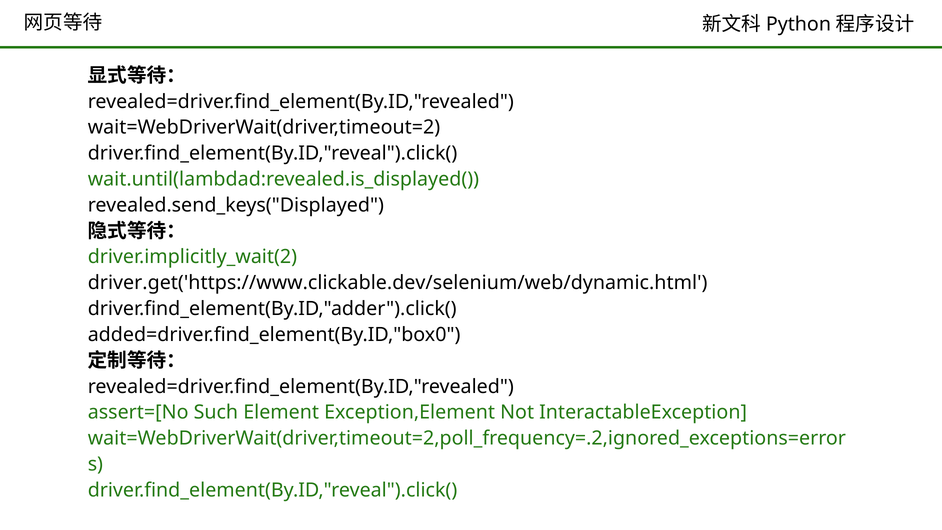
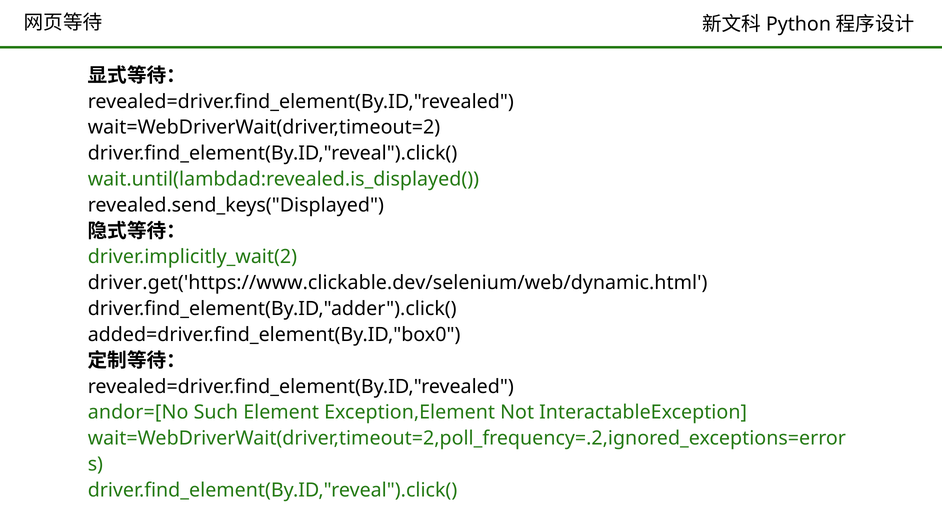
assert=[No: assert=[No -> andor=[No (138, 412)
